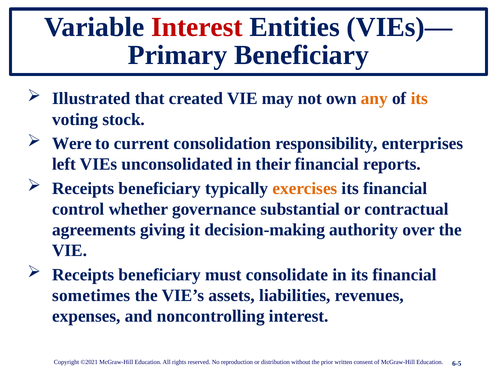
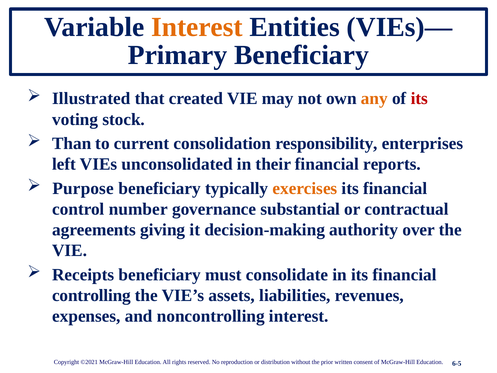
Interest colour: red -> orange (197, 27)
its colour: orange -> red (419, 99)
Were: Were -> Than (72, 143)
Receipts: Receipts -> Purpose (83, 188)
whether: whether -> number (138, 209)
sometimes: sometimes -> controlling (91, 295)
